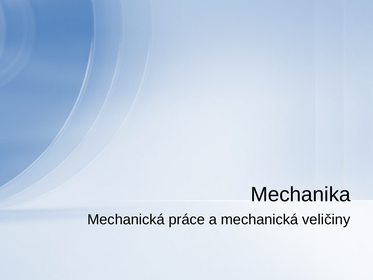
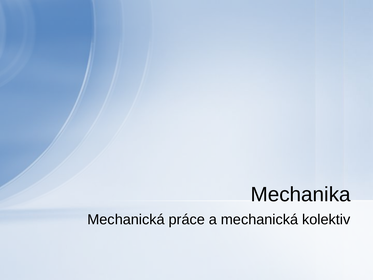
veličiny: veličiny -> kolektiv (326, 219)
